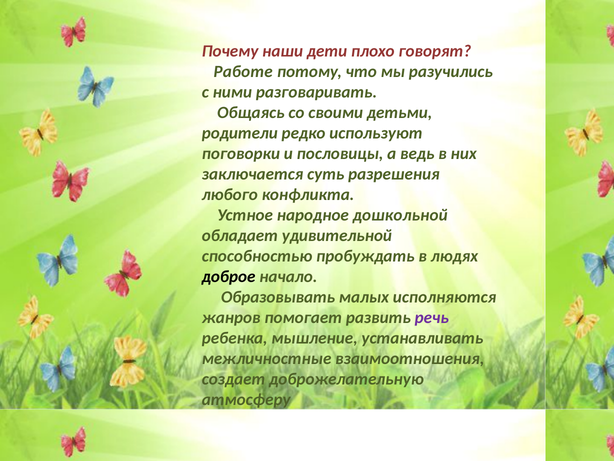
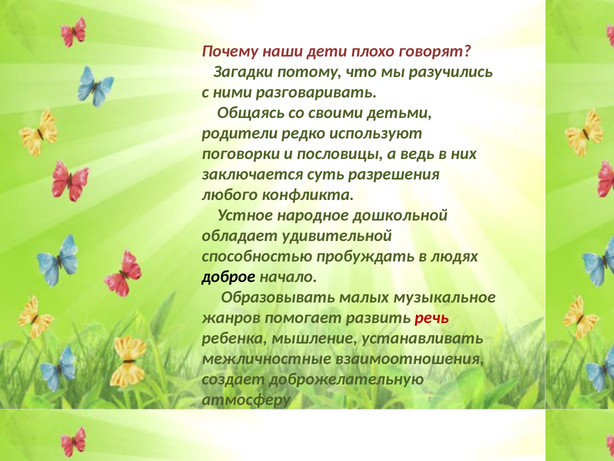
Работе: Работе -> Загадки (243, 72)
исполняются: исполняются -> музыкальное (445, 297)
речь colour: purple -> red (432, 317)
